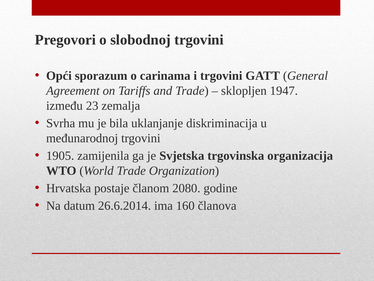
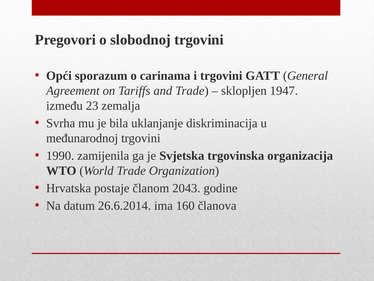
1905: 1905 -> 1990 (60, 155)
2080: 2080 -> 2043 (186, 188)
